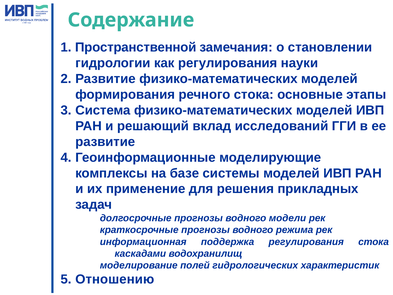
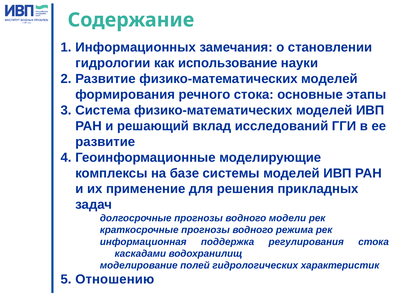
Пространственной: Пространственной -> Информационных (136, 47)
как регулирования: регулирования -> использование (228, 63)
